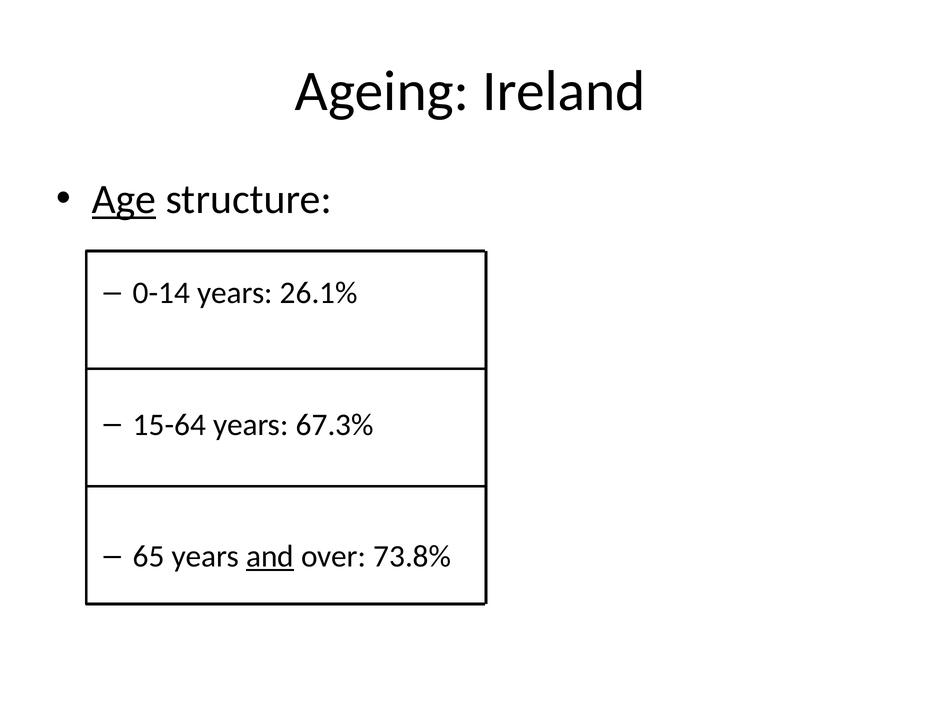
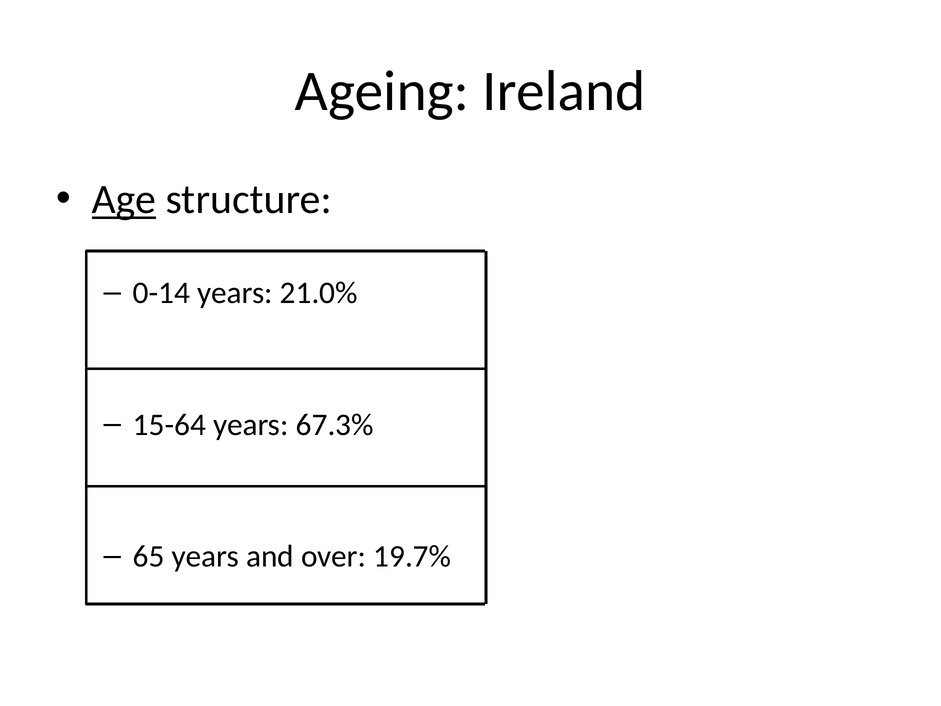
26.1%: 26.1% -> 21.0% (319, 293)
and underline: present -> none (270, 556)
73.8%: 73.8% -> 19.7% (412, 556)
